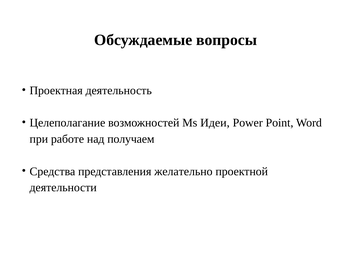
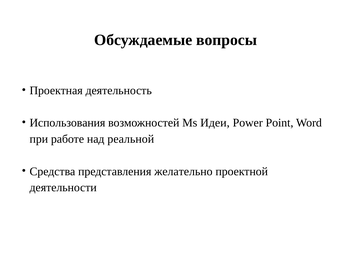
Целеполагание: Целеполагание -> Использования (67, 123)
получаем: получаем -> реальной (131, 139)
